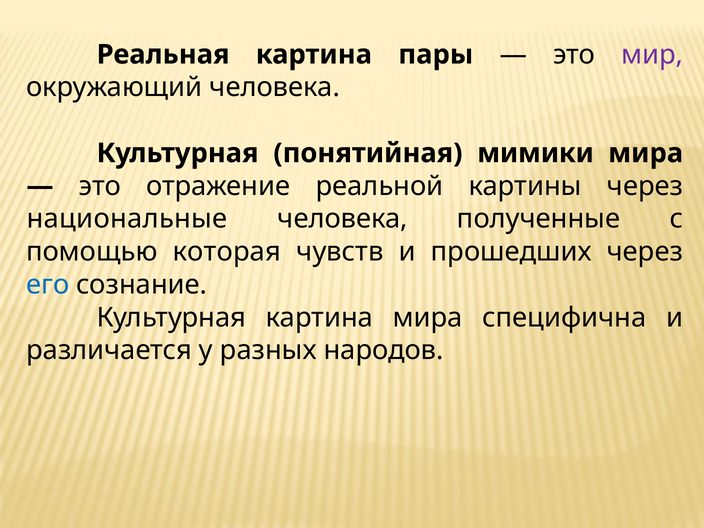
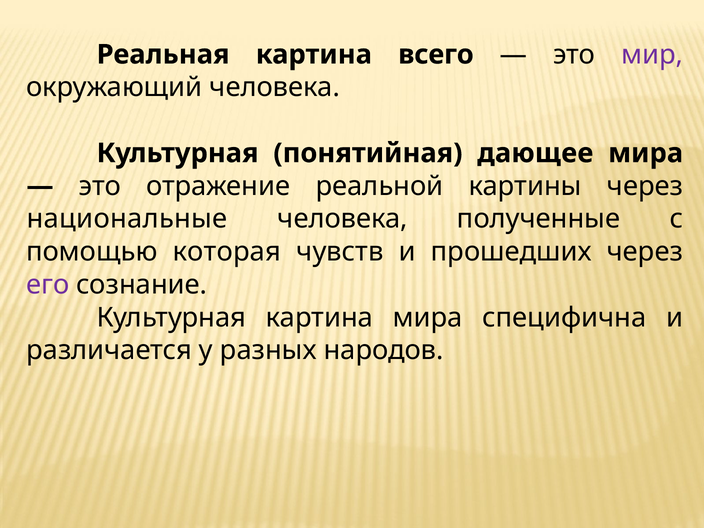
пары: пары -> всего (436, 55)
мимики: мимики -> дающее (535, 153)
его colour: blue -> purple (48, 285)
